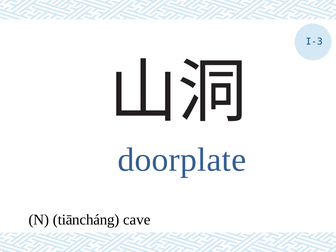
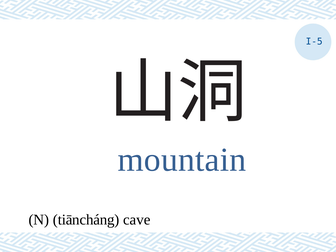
I-3: I-3 -> I-5 (314, 41)
doorplate: doorplate -> mountain (182, 160)
